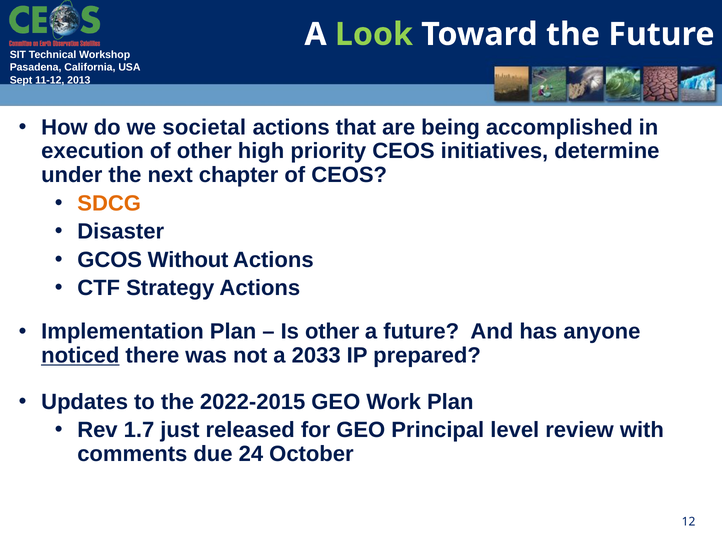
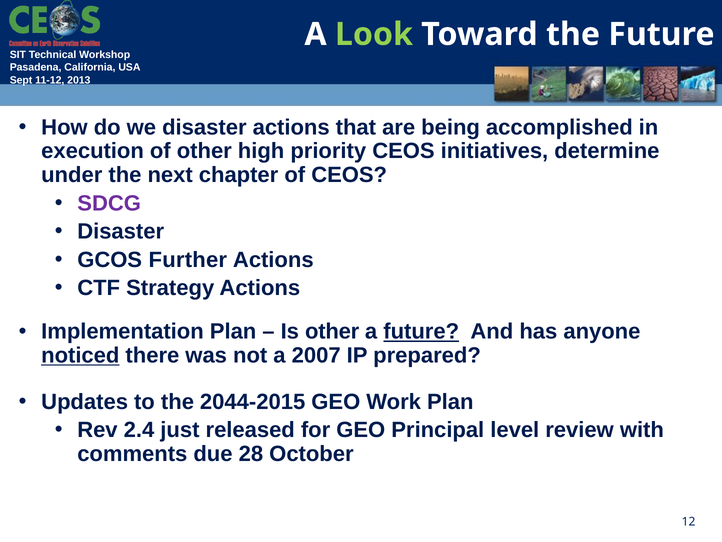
we societal: societal -> disaster (204, 127)
SDCG colour: orange -> purple (109, 203)
Without: Without -> Further (188, 259)
future underline: none -> present (421, 331)
2033: 2033 -> 2007 (316, 355)
2022-2015: 2022-2015 -> 2044-2015 (253, 401)
1.7: 1.7 -> 2.4 (139, 430)
24: 24 -> 28 (251, 453)
